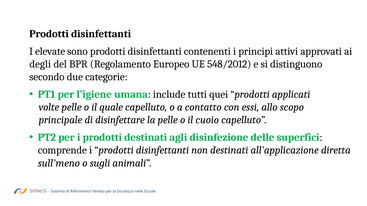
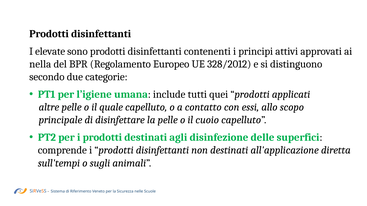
degli: degli -> nella (40, 64)
548/2012: 548/2012 -> 328/2012 (229, 64)
volte: volte -> altre (49, 107)
sull'meno: sull'meno -> sull'tempi (59, 163)
